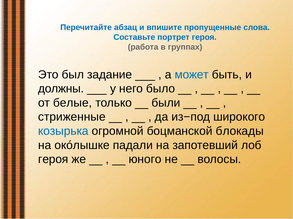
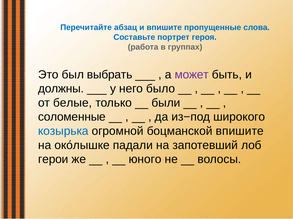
задание: задание -> выбрать (110, 75)
может colour: blue -> purple (192, 75)
стриженные: стриженные -> соломенные (72, 117)
боцманской блокады: блокады -> впишите (240, 131)
героя: героя -> герои (53, 160)
